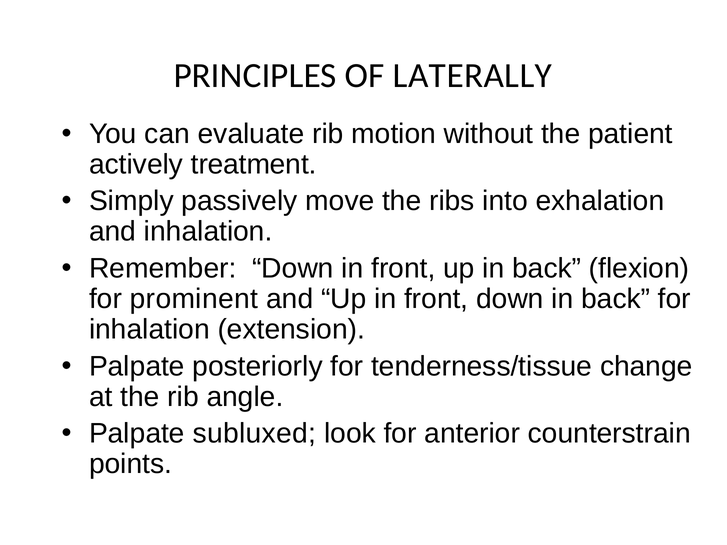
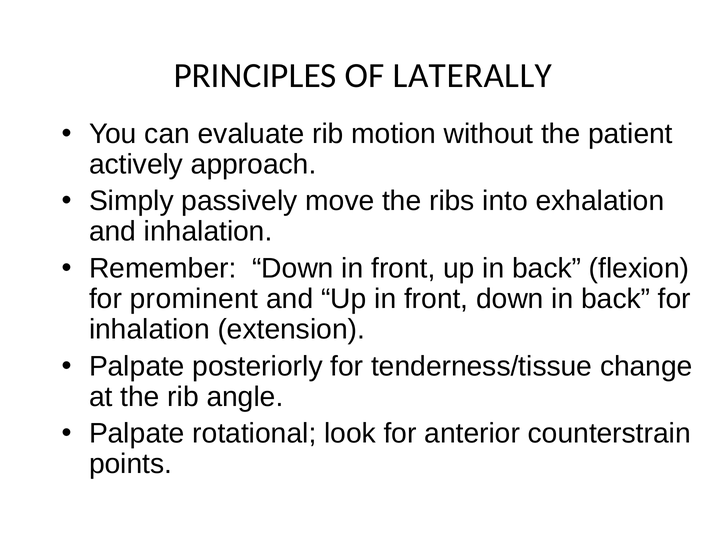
treatment: treatment -> approach (254, 164)
subluxed: subluxed -> rotational (254, 434)
